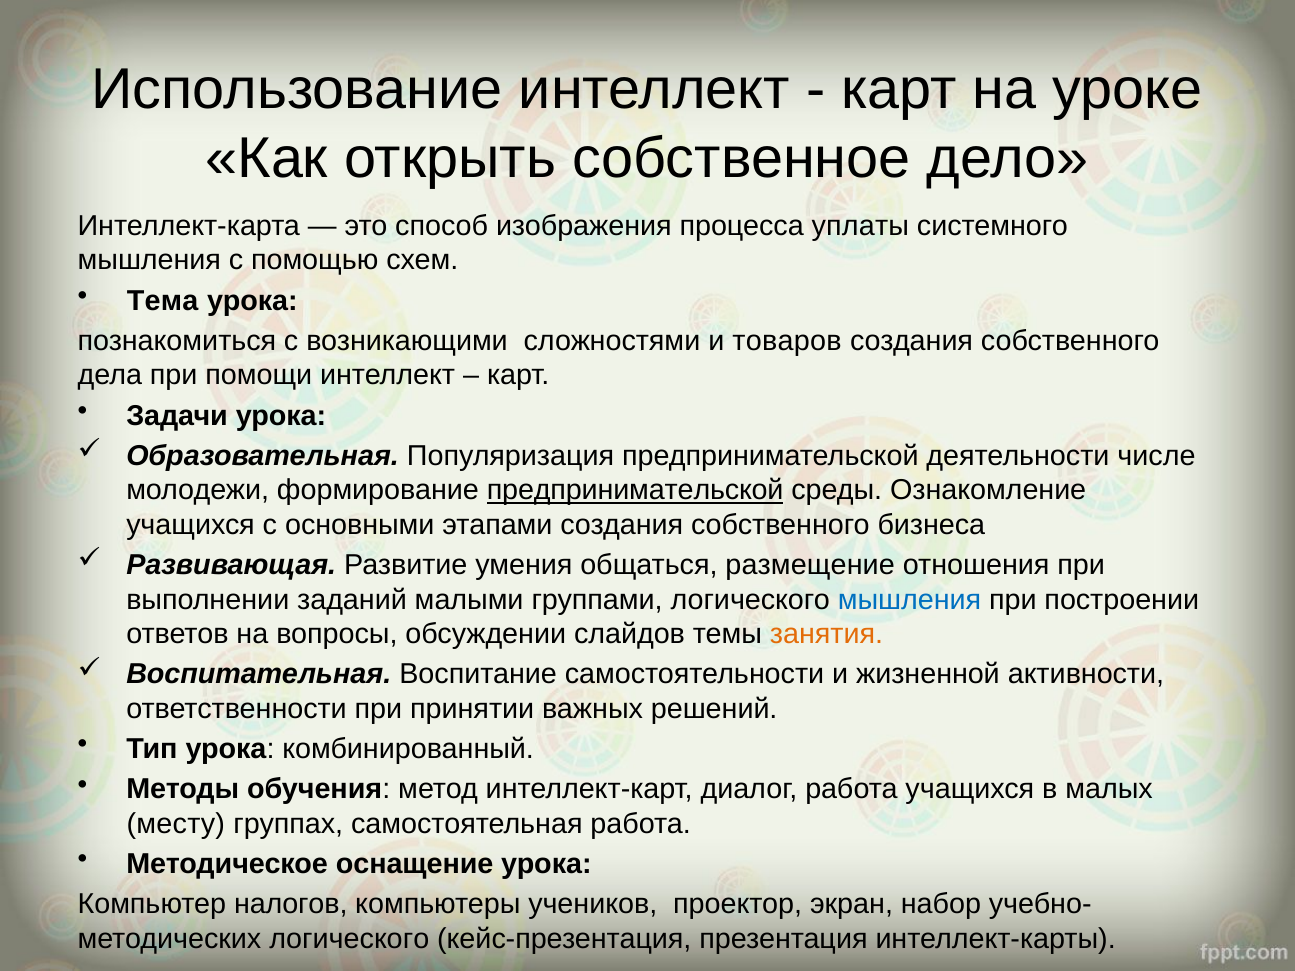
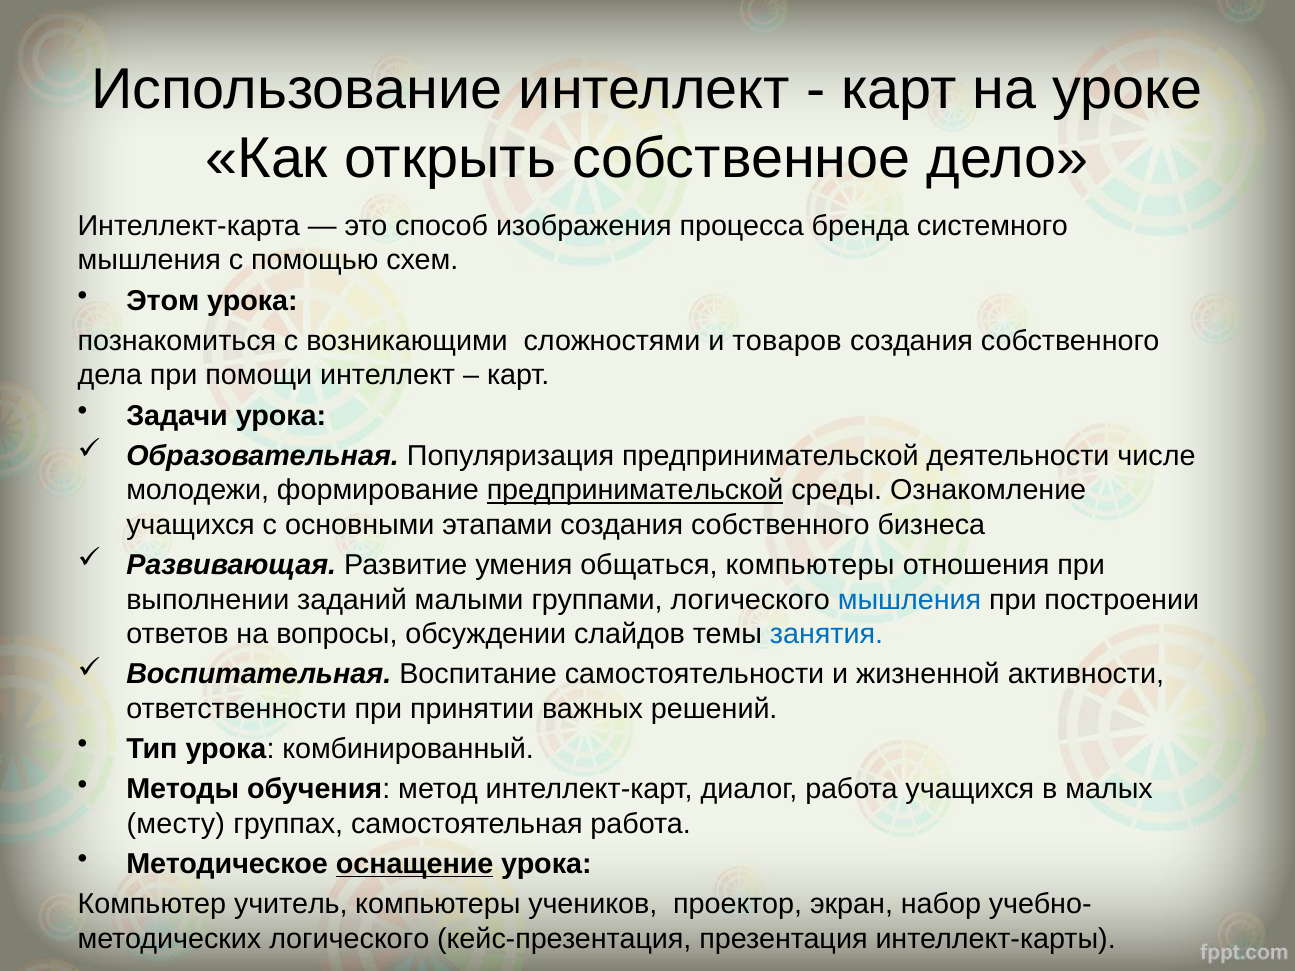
уплаты: уплаты -> бренда (860, 226)
Тема: Тема -> Этом (163, 301)
общаться размещение: размещение -> компьютеры (810, 565)
занятия colour: orange -> blue (827, 634)
оснащение underline: none -> present (415, 864)
налогов: налогов -> учитель (291, 905)
